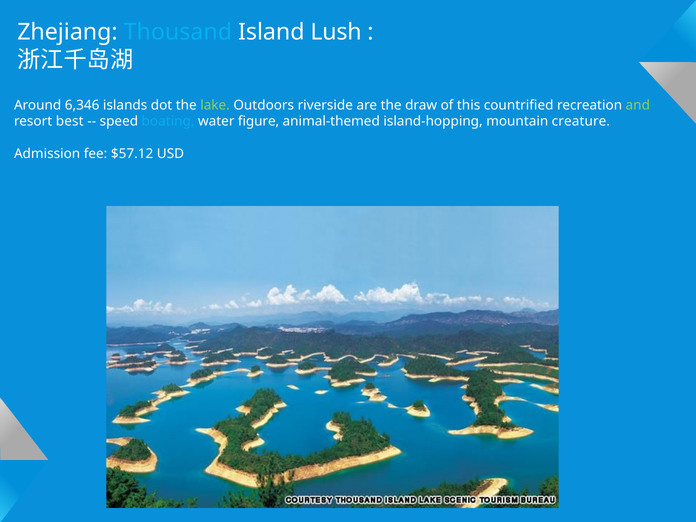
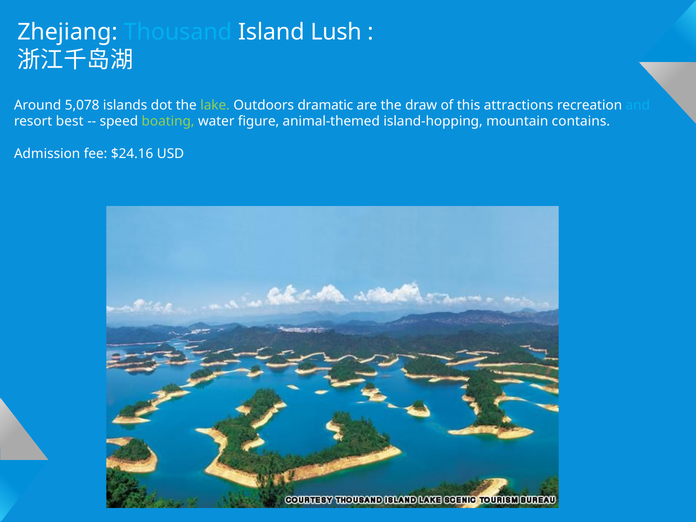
6,346: 6,346 -> 5,078 (82, 105)
riverside: riverside -> dramatic (325, 105)
countrified: countrified -> attractions (519, 105)
and colour: light green -> light blue (638, 105)
boating colour: light blue -> light green (168, 121)
creature: creature -> contains (581, 121)
$57.12: $57.12 -> $24.16 (132, 154)
